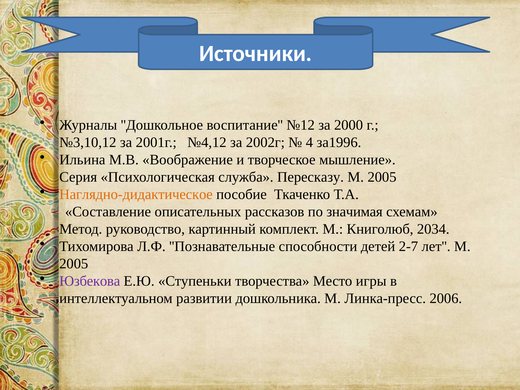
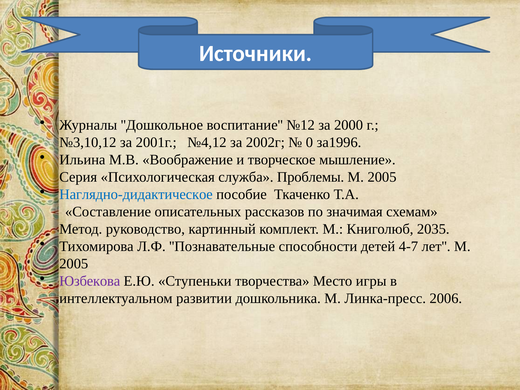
4: 4 -> 0 (309, 142)
Пересказу: Пересказу -> Проблемы (311, 177)
Наглядно-дидактическое colour: orange -> blue (136, 194)
2034: 2034 -> 2035 (433, 229)
2-7: 2-7 -> 4-7 (408, 246)
